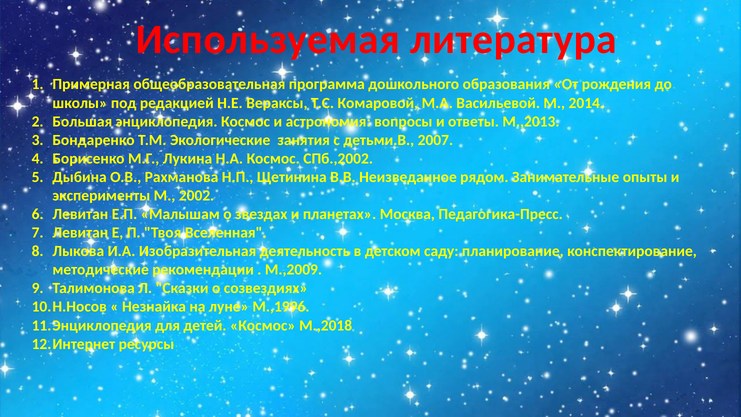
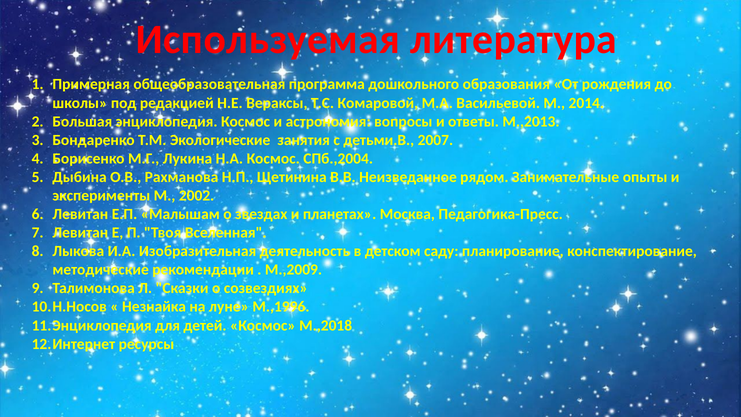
СПб.,2002: СПб.,2002 -> СПб.,2004 (338, 158)
